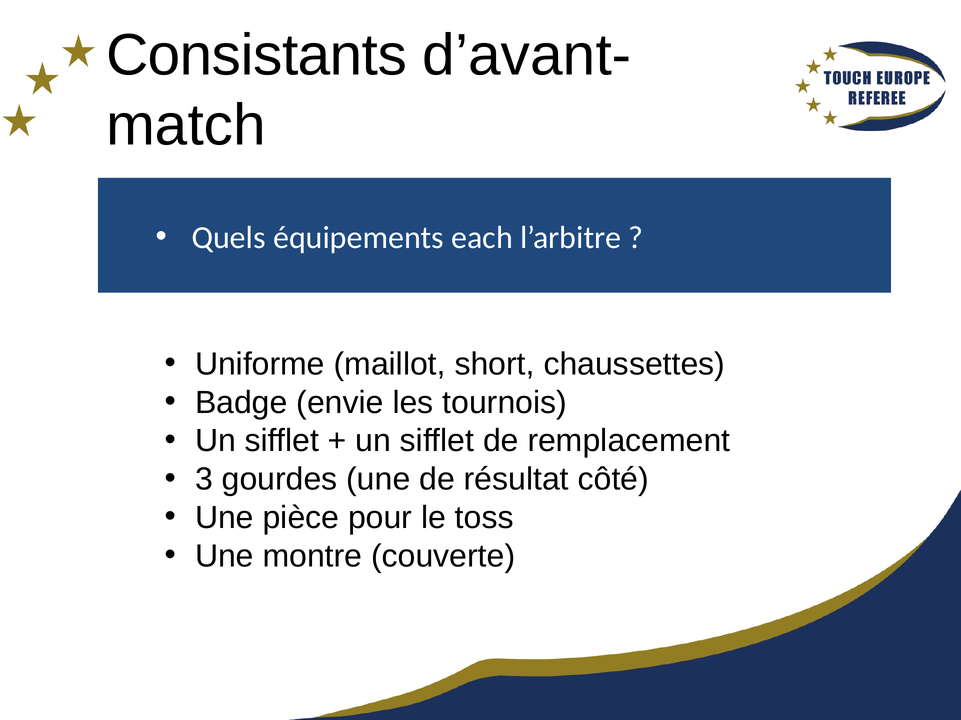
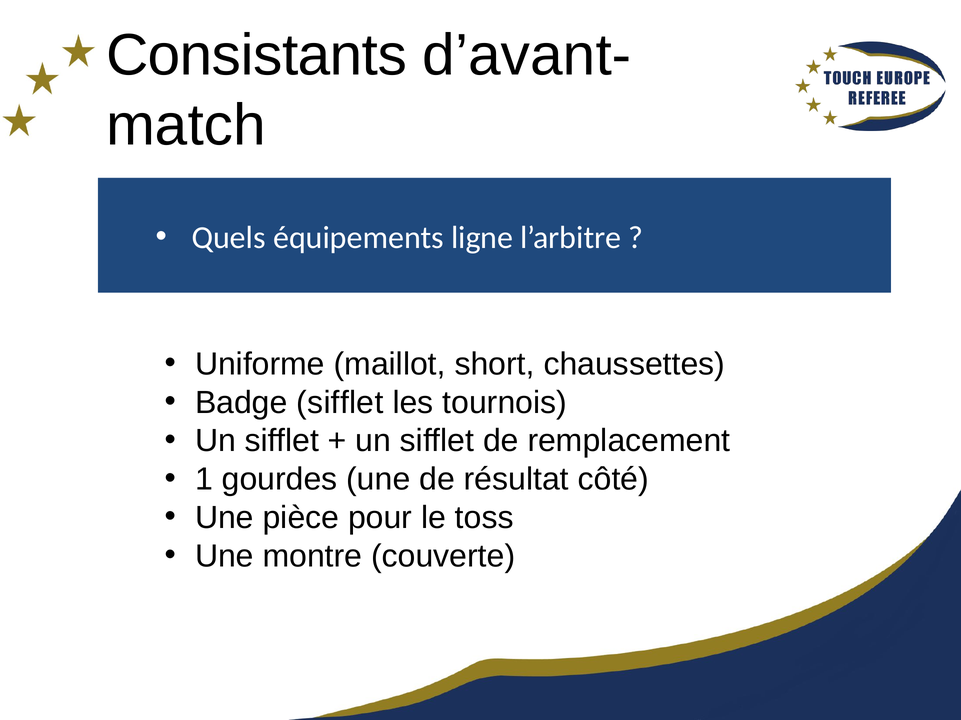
each: each -> ligne (482, 238)
Badge envie: envie -> sifflet (340, 403)
3: 3 -> 1 (204, 480)
